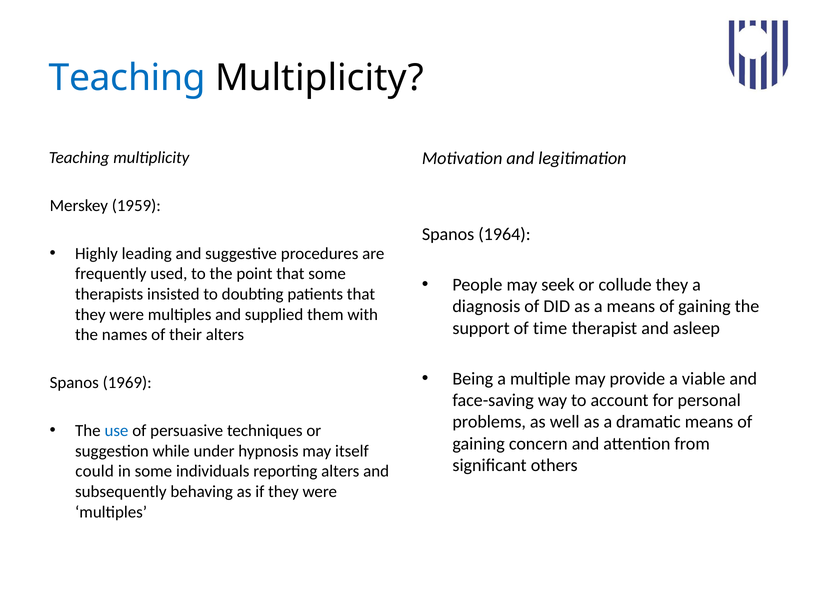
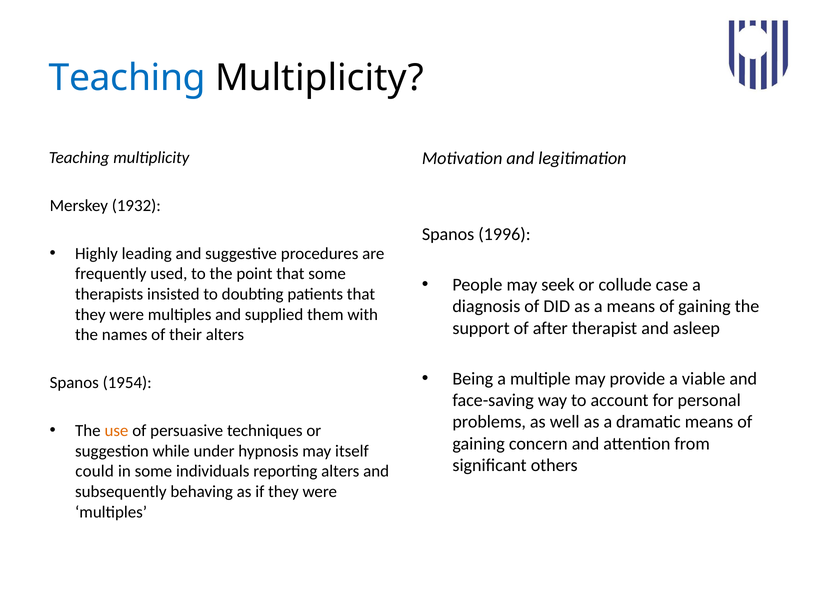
1959: 1959 -> 1932 (136, 206)
1964: 1964 -> 1996 (504, 234)
collude they: they -> case (672, 285)
time: time -> after (550, 328)
1969: 1969 -> 1954 (127, 383)
use colour: blue -> orange (116, 431)
